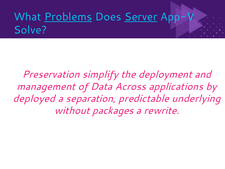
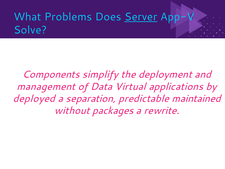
Problems underline: present -> none (68, 17)
Preservation: Preservation -> Components (51, 74)
Across: Across -> Virtual (130, 86)
underlying: underlying -> maintained (196, 98)
